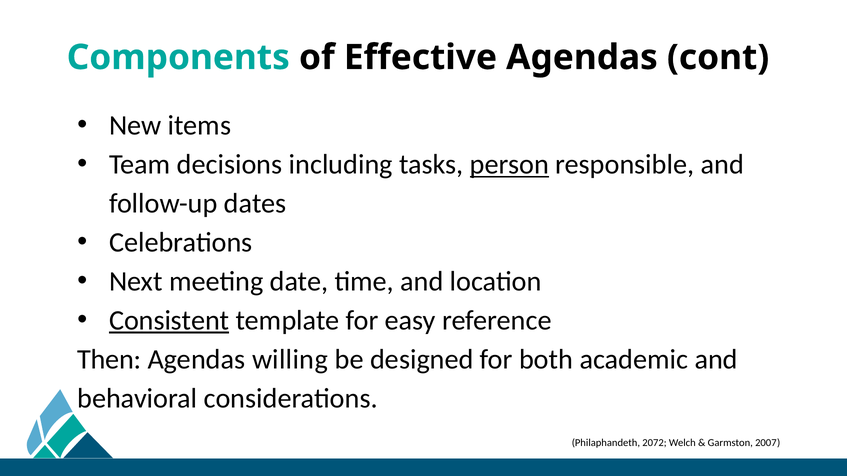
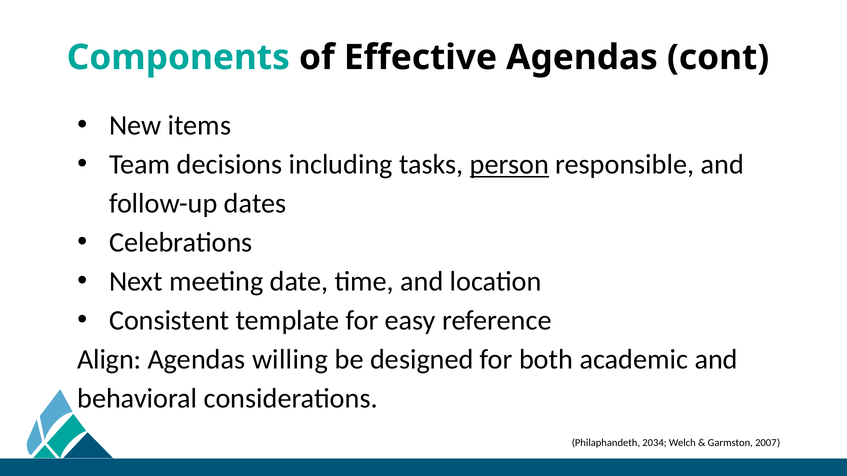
Consistent underline: present -> none (169, 321)
Then: Then -> Align (109, 360)
2072: 2072 -> 2034 (654, 443)
